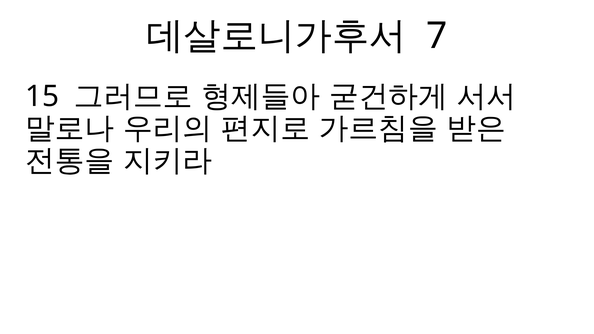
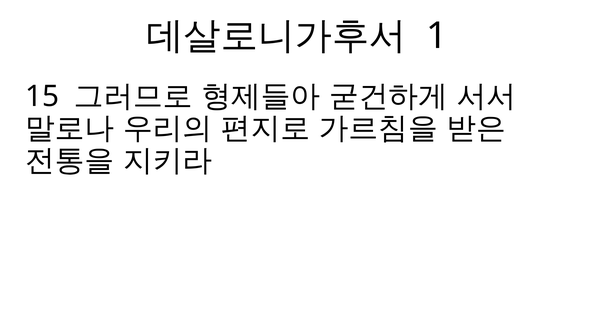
7: 7 -> 1 (437, 36)
